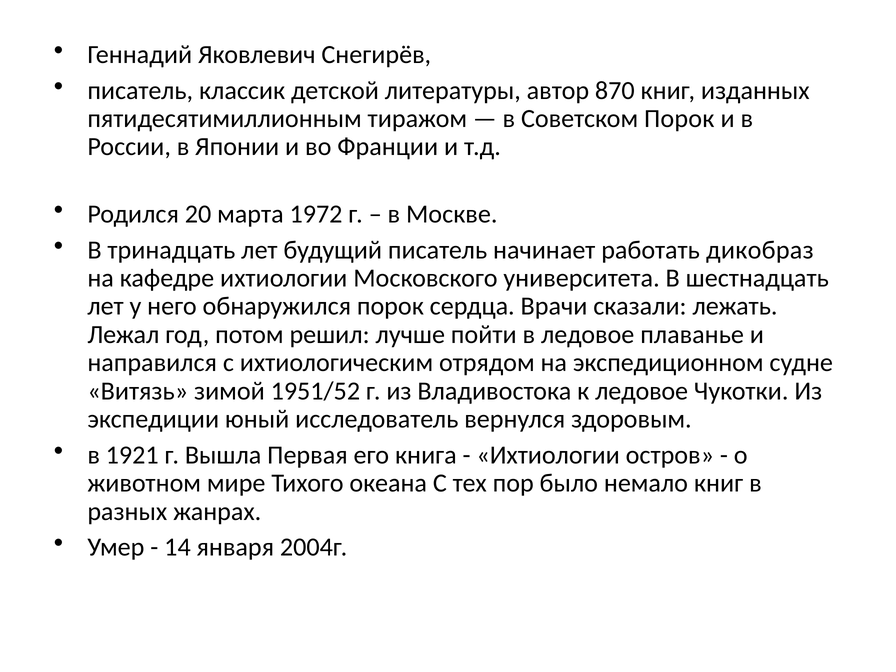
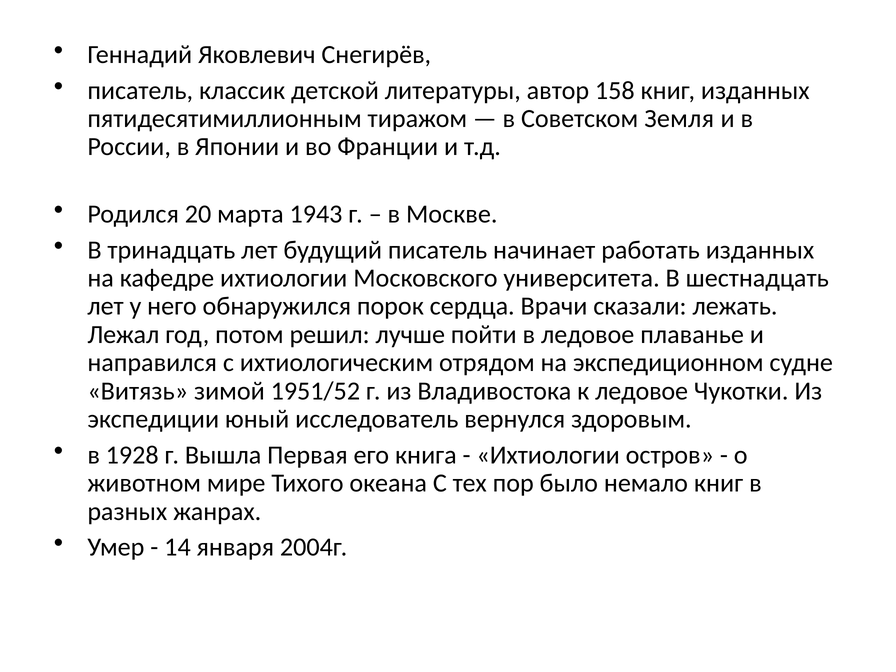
870: 870 -> 158 (615, 90)
Советском Порок: Порок -> Земля (679, 119)
1972: 1972 -> 1943 (316, 214)
работать дикобраз: дикобраз -> изданных (760, 250)
1921: 1921 -> 1928 (132, 455)
